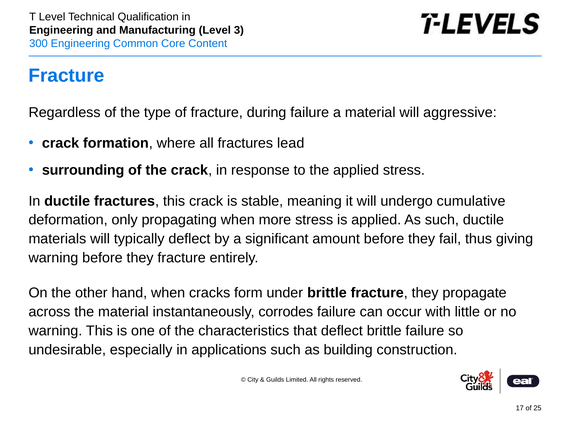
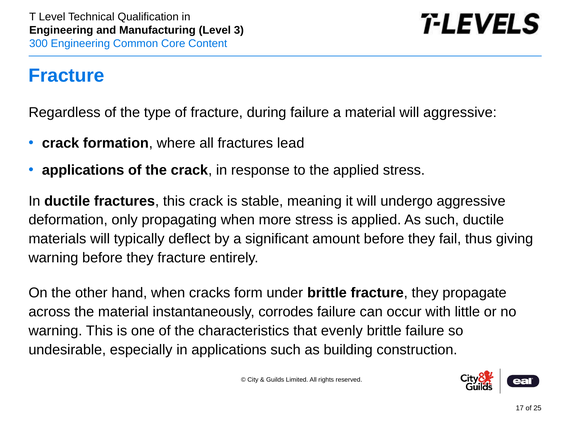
surrounding: surrounding -> applications (83, 170)
undergo cumulative: cumulative -> aggressive (471, 201)
that deflect: deflect -> evenly (342, 331)
